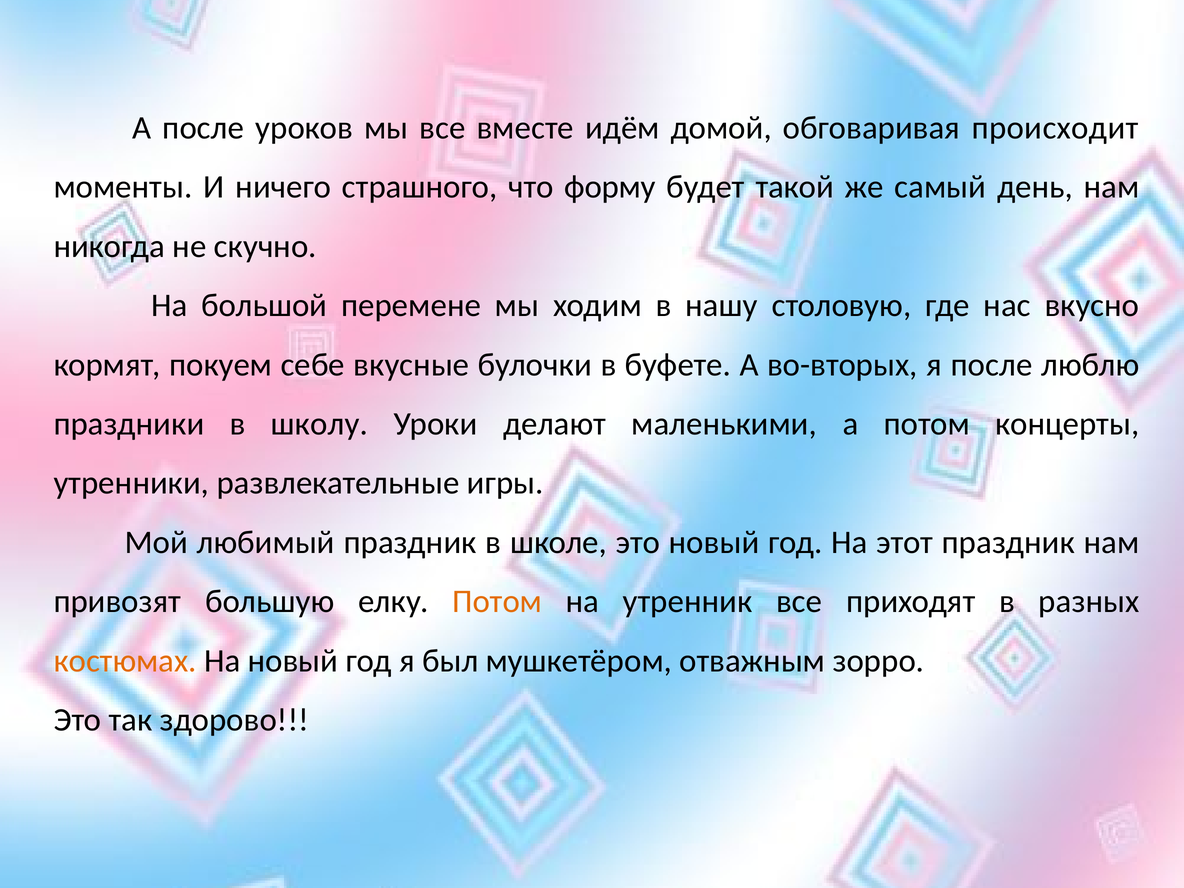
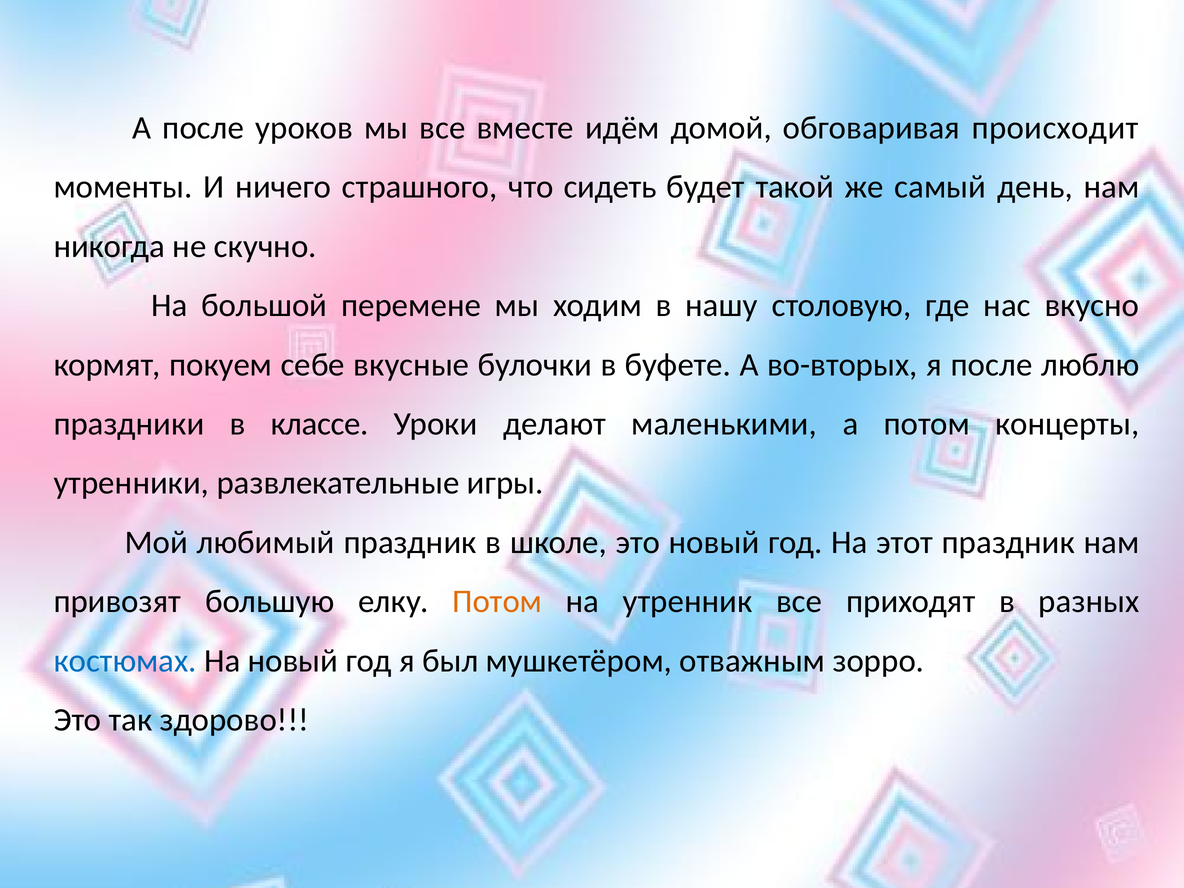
форму: форму -> сидеть (610, 187)
школу: школу -> классе (320, 424)
костюмах colour: orange -> blue (125, 661)
